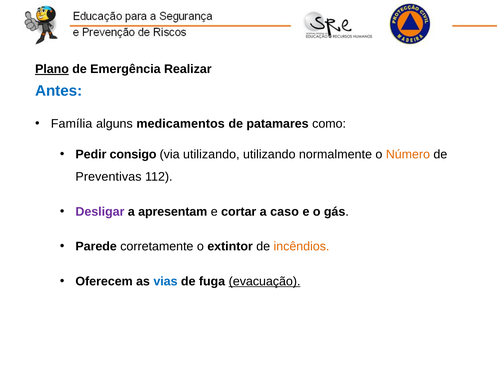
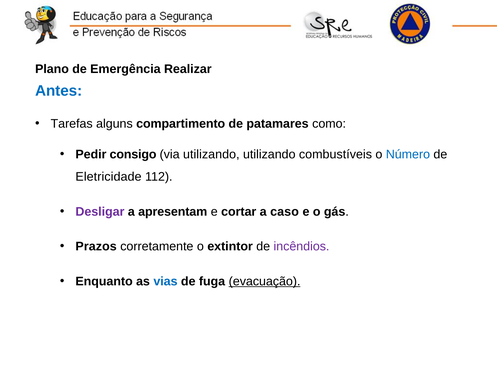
Plano underline: present -> none (52, 69)
Família: Família -> Tarefas (72, 124)
medicamentos: medicamentos -> compartimento (181, 124)
normalmente: normalmente -> combustíveis (335, 154)
Número colour: orange -> blue (408, 154)
Preventivas: Preventivas -> Eletricidade (109, 177)
Parede: Parede -> Prazos (96, 246)
incêndios colour: orange -> purple (302, 246)
Oferecem: Oferecem -> Enquanto (104, 281)
